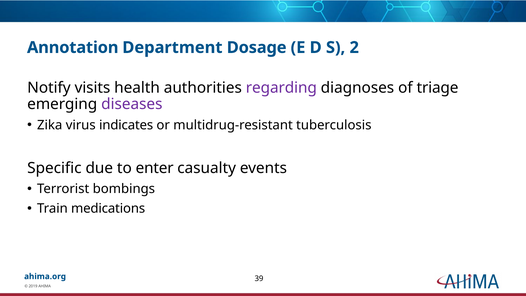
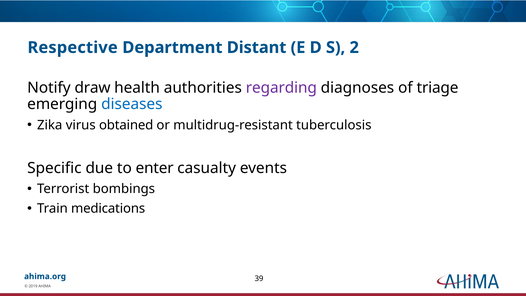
Annotation: Annotation -> Respective (73, 47)
Dosage: Dosage -> Distant (257, 47)
visits: visits -> draw (92, 88)
diseases colour: purple -> blue (132, 104)
indicates: indicates -> obtained (126, 125)
